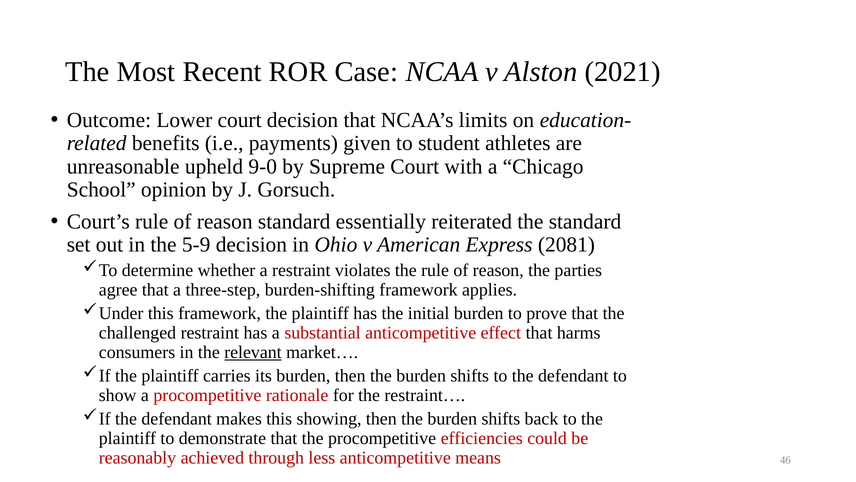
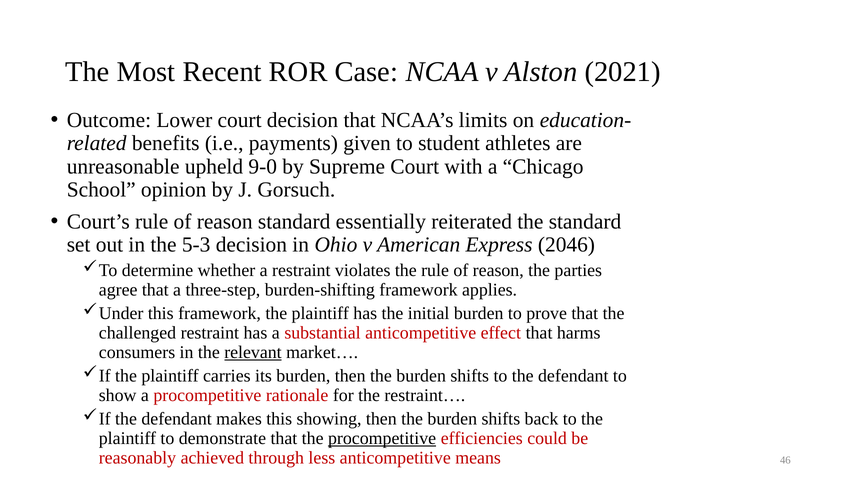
5-9: 5-9 -> 5-3 (196, 245)
2081: 2081 -> 2046 (566, 245)
procompetitive underline: none -> present (382, 438)
